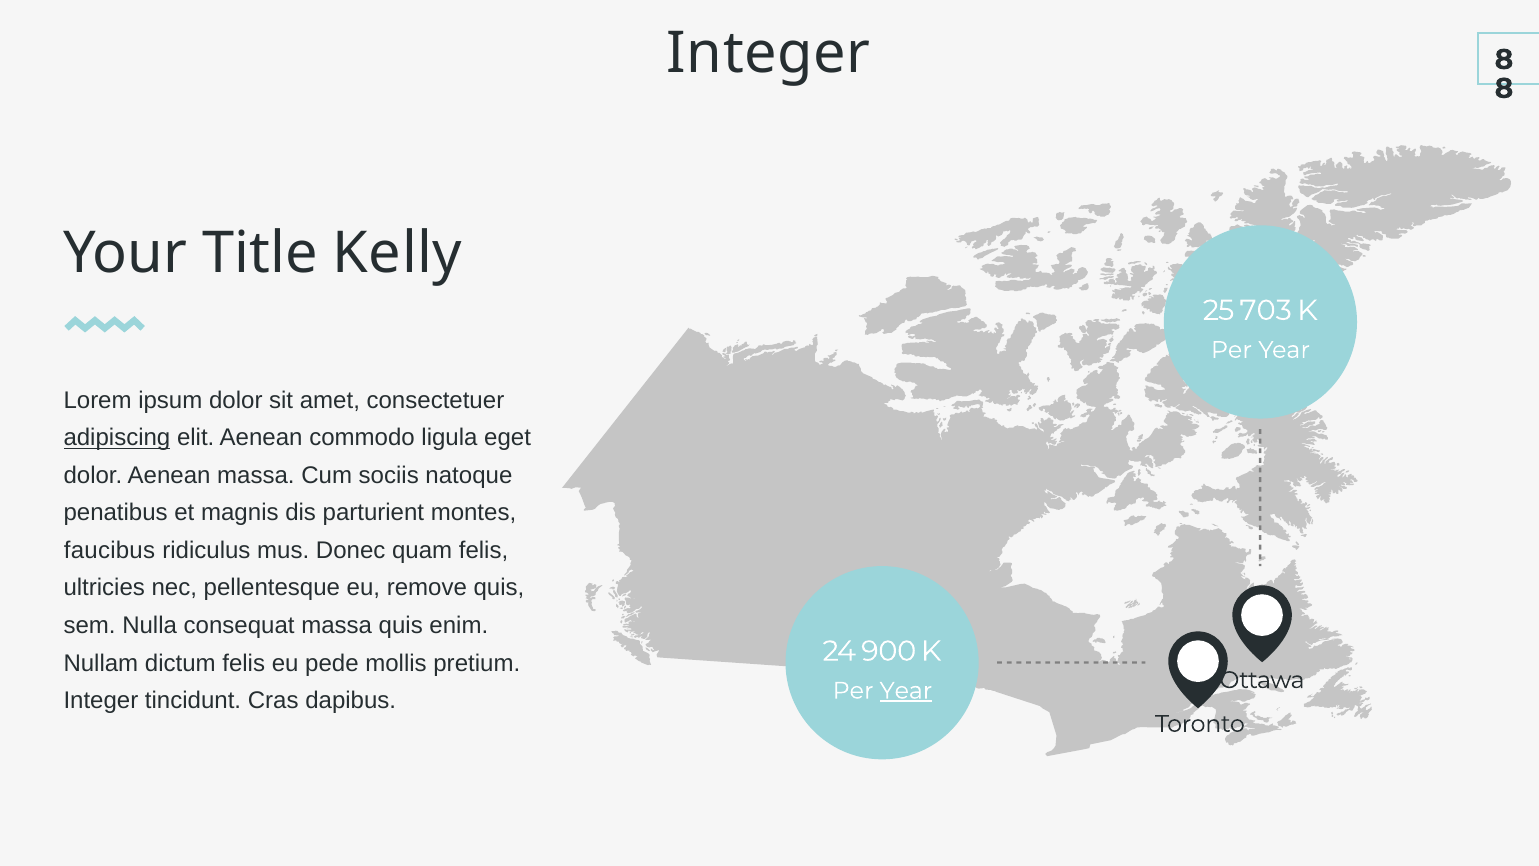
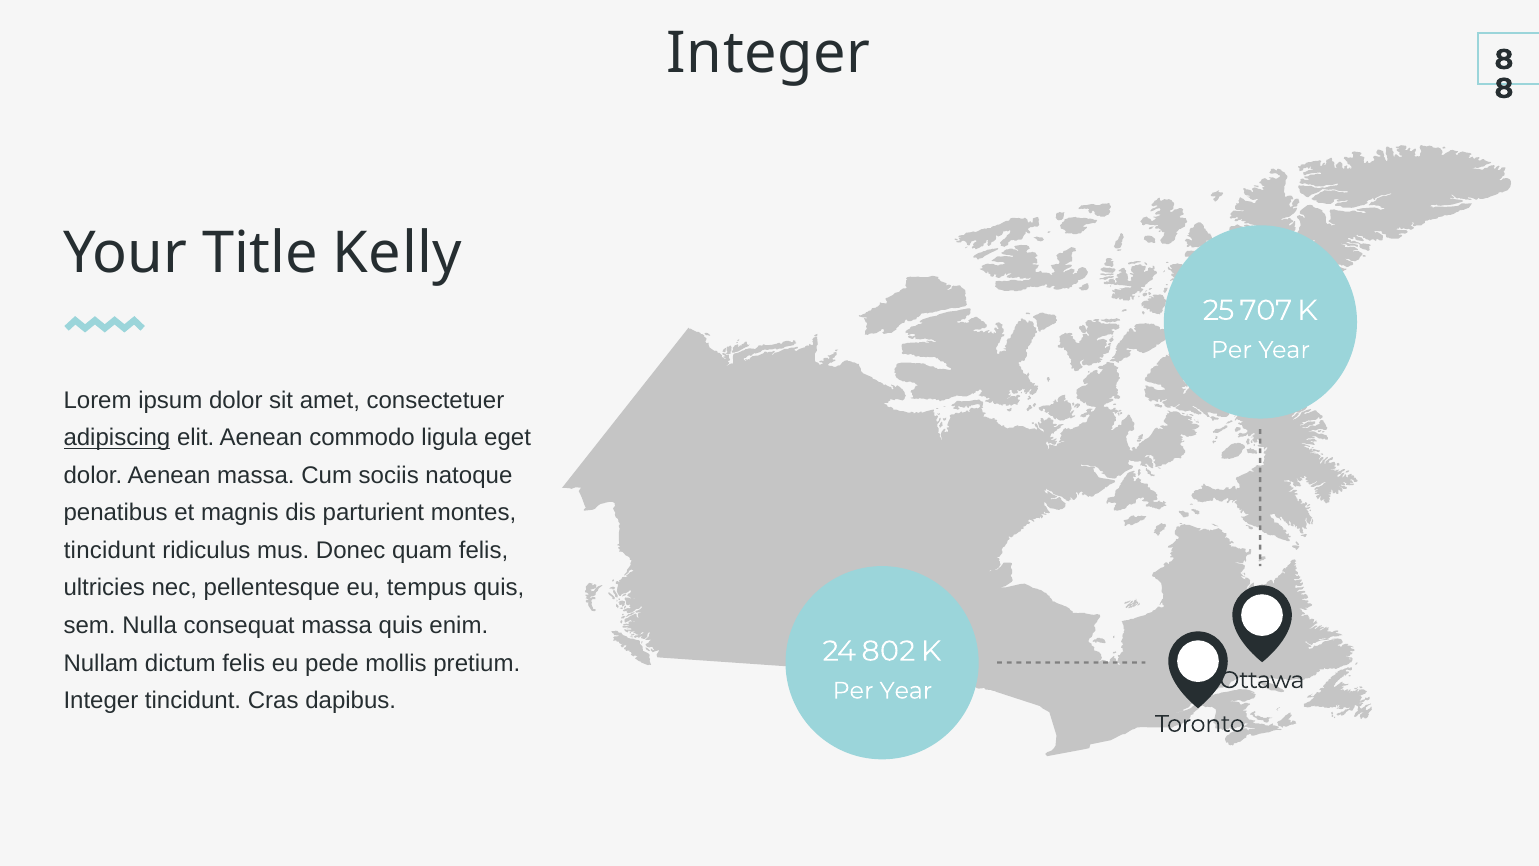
703: 703 -> 707 (1266, 310)
faucibus: faucibus -> tincidunt (109, 550)
remove: remove -> tempus (427, 588)
900: 900 -> 802 (888, 651)
Year underline: present -> none (906, 690)
